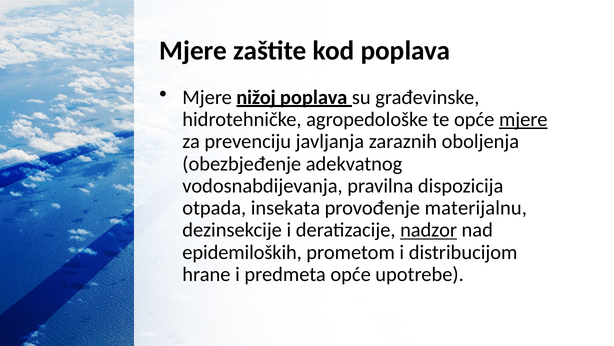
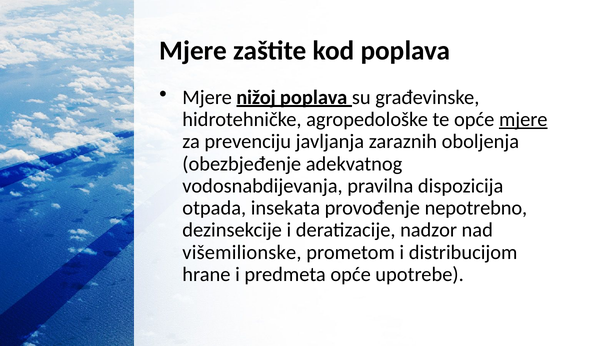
materijalnu: materijalnu -> nepotrebno (476, 208)
nadzor underline: present -> none (429, 230)
epidemiloških: epidemiloških -> višemilionske (242, 252)
